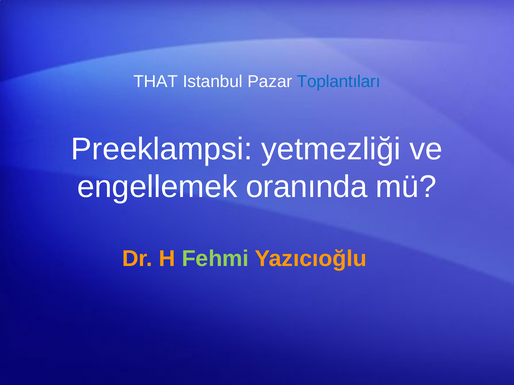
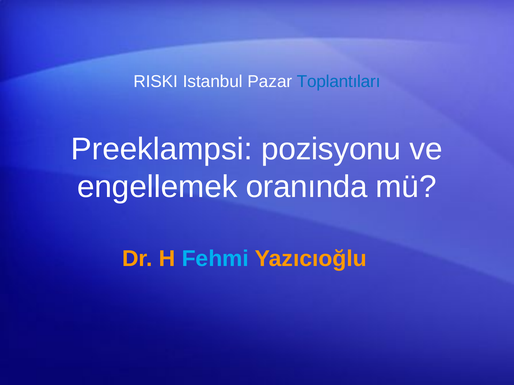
THAT: THAT -> RISKI (156, 82)
yetmezliği: yetmezliği -> pozisyonu (331, 149)
Fehmi colour: light green -> light blue (215, 259)
